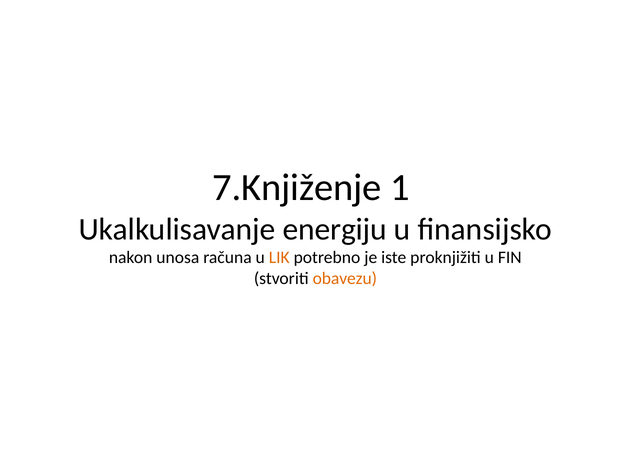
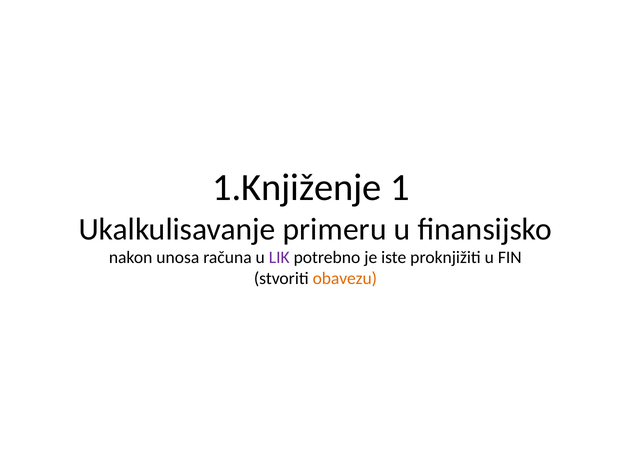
7.Knjiženje: 7.Knjiženje -> 1.Knjiženje (297, 188)
energiju: energiju -> primeru (335, 229)
LIK colour: orange -> purple (279, 258)
